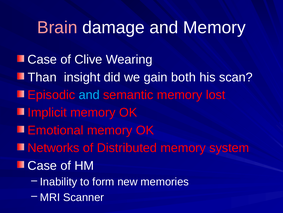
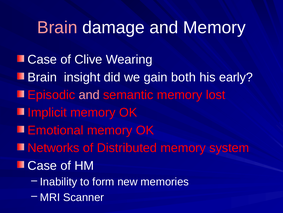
Than: Than -> Brain (42, 77)
scan: scan -> early (236, 77)
and colour: light blue -> pink (89, 95)
